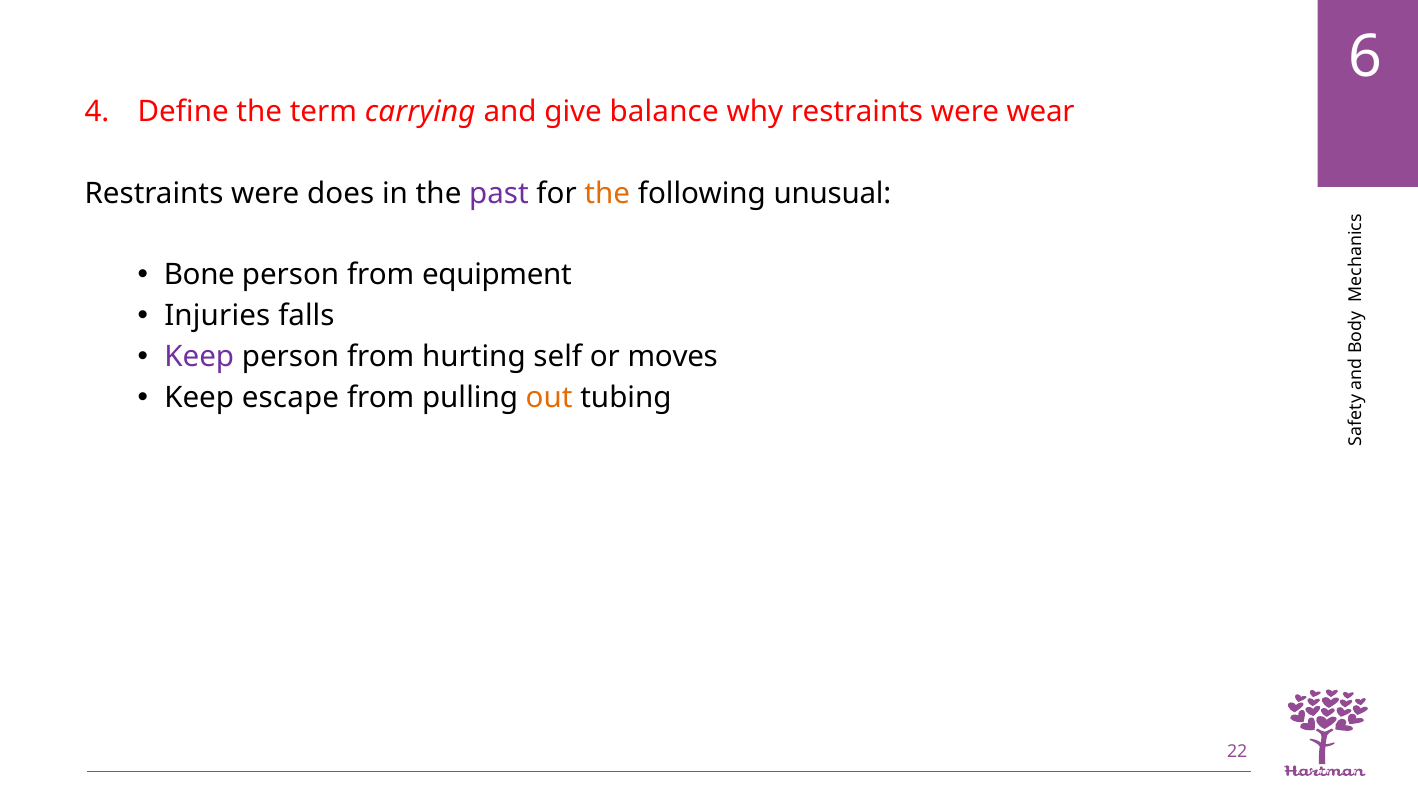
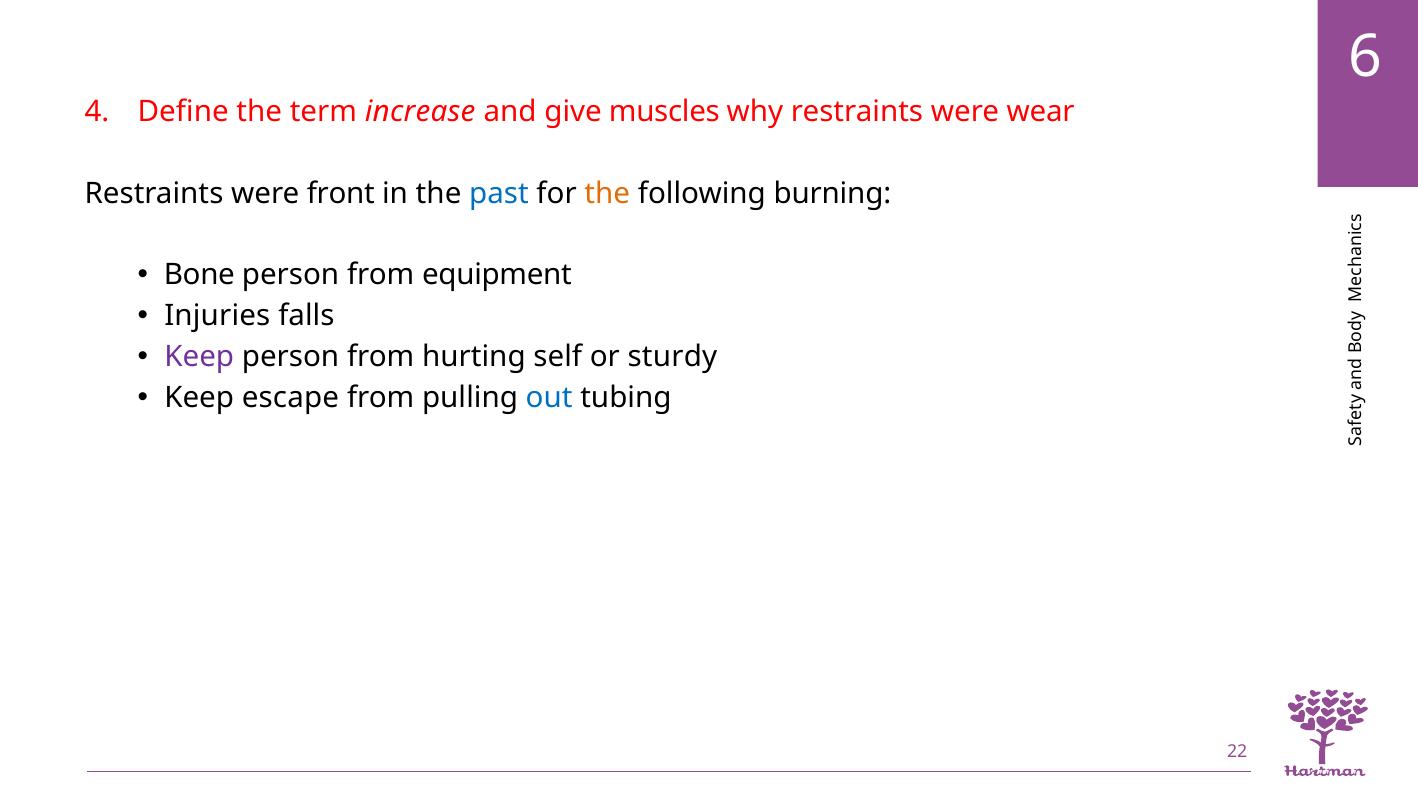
carrying: carrying -> increase (420, 112)
balance: balance -> muscles (664, 112)
does: does -> front (341, 193)
past colour: purple -> blue (499, 193)
unusual: unusual -> burning (832, 193)
moves: moves -> sturdy (672, 357)
out colour: orange -> blue (549, 397)
